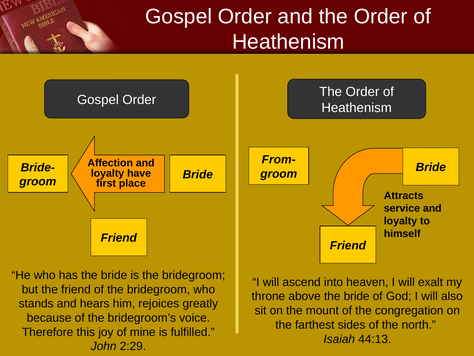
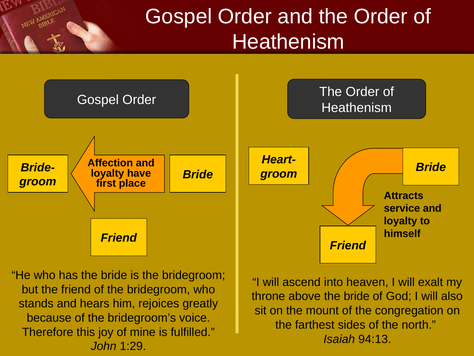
From-: From- -> Heart- (279, 159)
44:13: 44:13 -> 94:13 (375, 339)
2:29: 2:29 -> 1:29 (133, 346)
